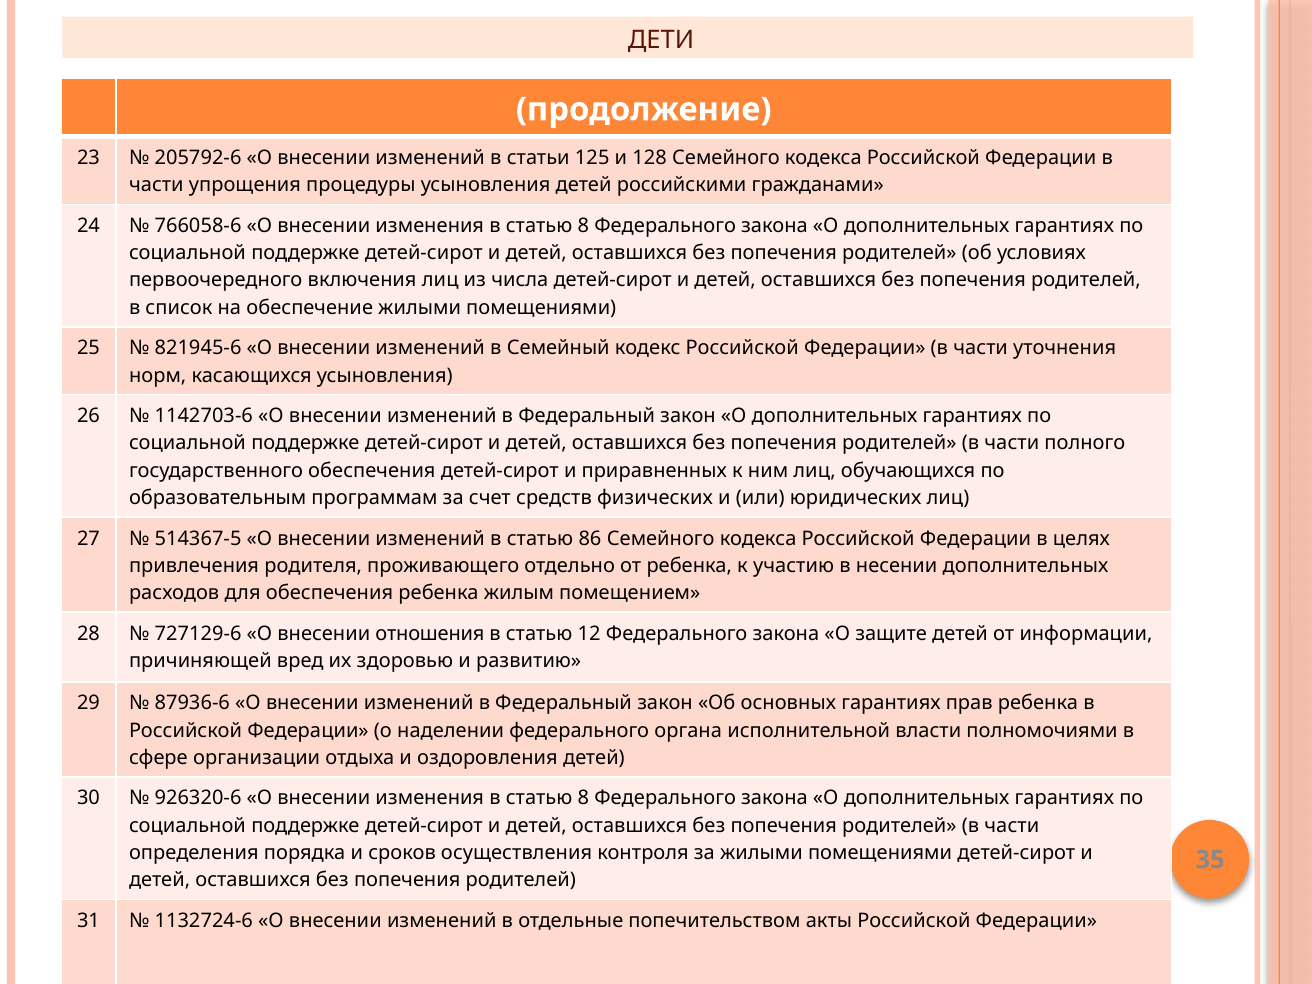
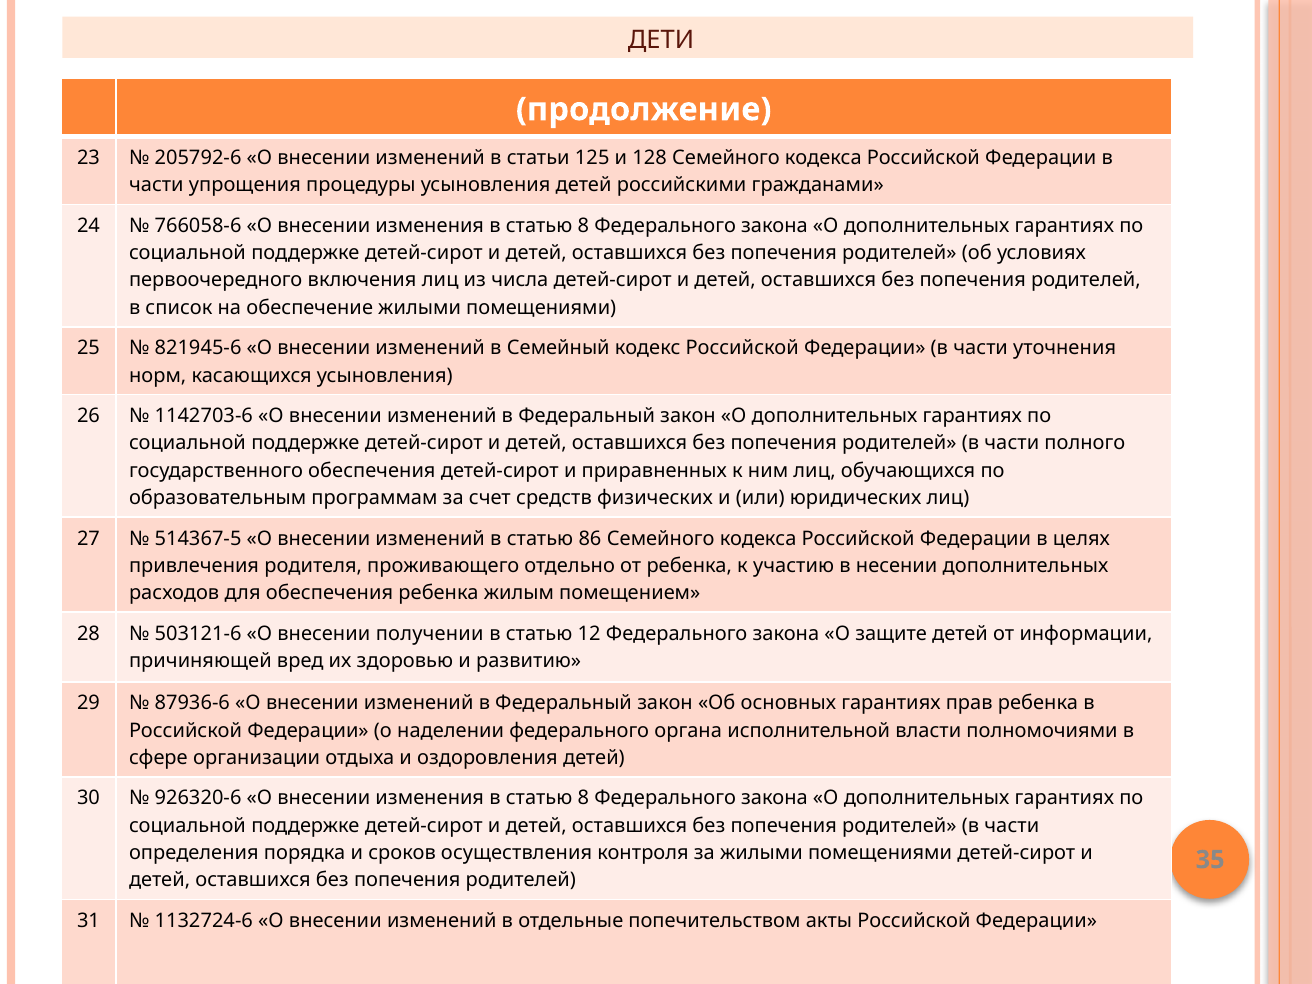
727129-6: 727129-6 -> 503121-6 (198, 634)
отношения: отношения -> получении (430, 634)
